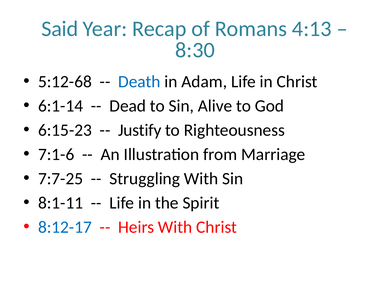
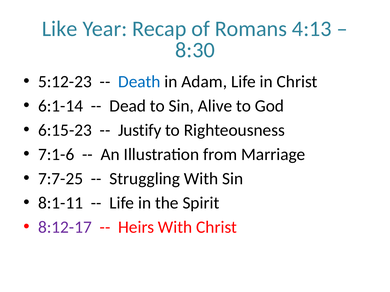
Said: Said -> Like (60, 29)
5:12-68: 5:12-68 -> 5:12-23 (65, 82)
8:12-17 colour: blue -> purple (65, 227)
